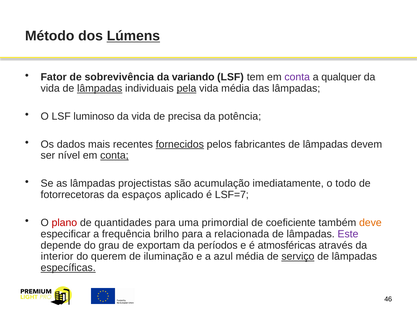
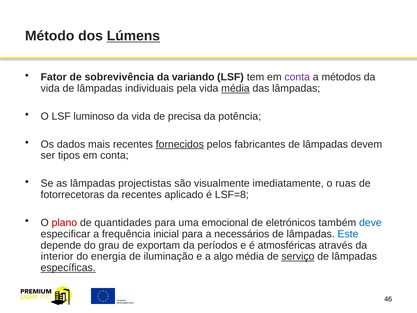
qualquer: qualquer -> métodos (341, 77)
lâmpadas underline: present -> none (100, 88)
pela underline: present -> none (187, 88)
média underline: none -> present (235, 88)
nível: nível -> tipos (69, 155)
conta underline: present -> none (114, 155)
acumulação: acumulação -> visualmente (222, 183)
todo: todo -> ruas (346, 183)
da espaços: espaços -> recentes (142, 195)
LSF=7: LSF=7 -> LSF=8 (232, 195)
primordial: primordial -> emocional (225, 223)
coeficiente: coeficiente -> eletrónicos (291, 223)
deve colour: orange -> blue (370, 223)
brilho: brilho -> inicial (166, 234)
relacionada: relacionada -> necessários (242, 234)
Este colour: purple -> blue (348, 234)
querem: querem -> energia (109, 256)
azul: azul -> algo (223, 256)
